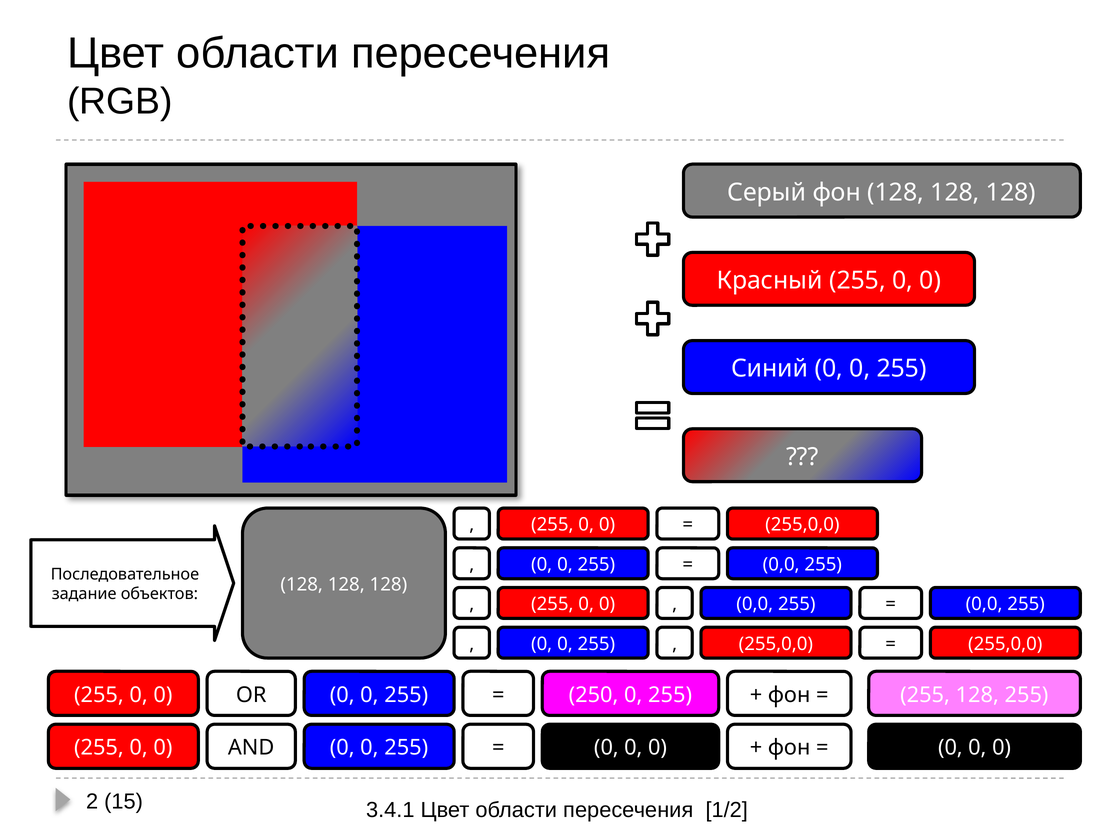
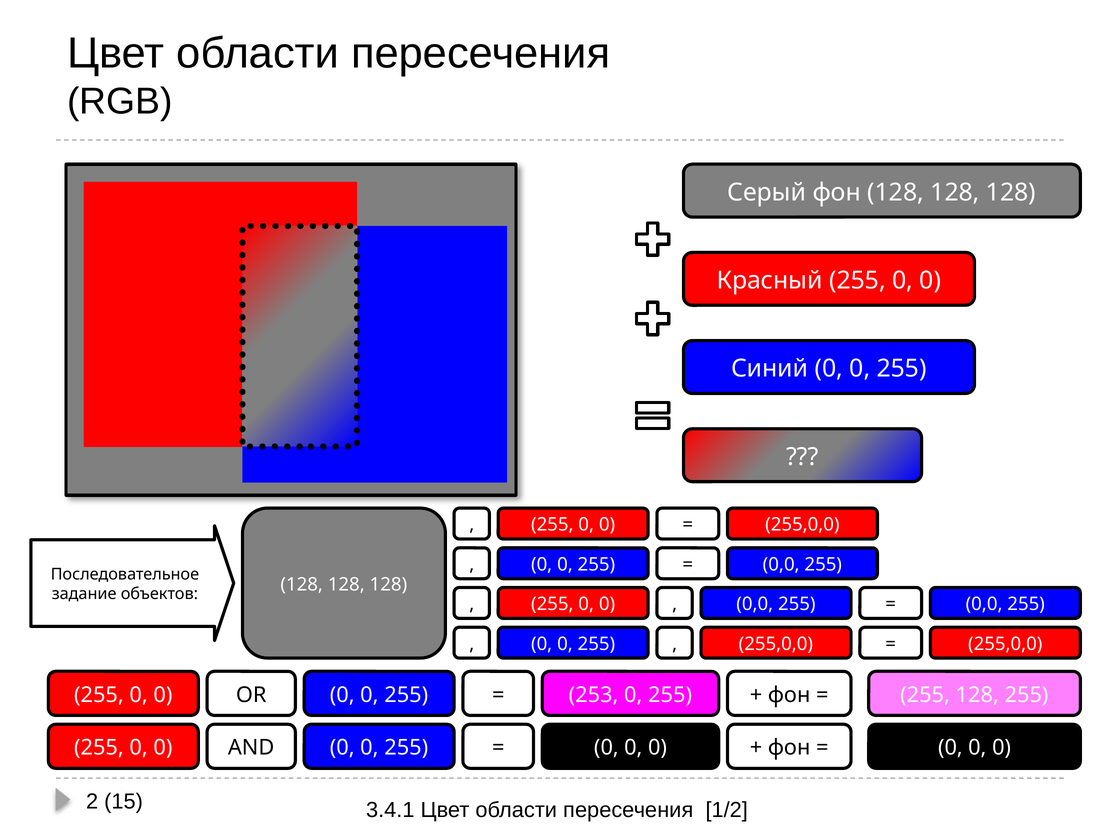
250: 250 -> 253 (594, 695)
